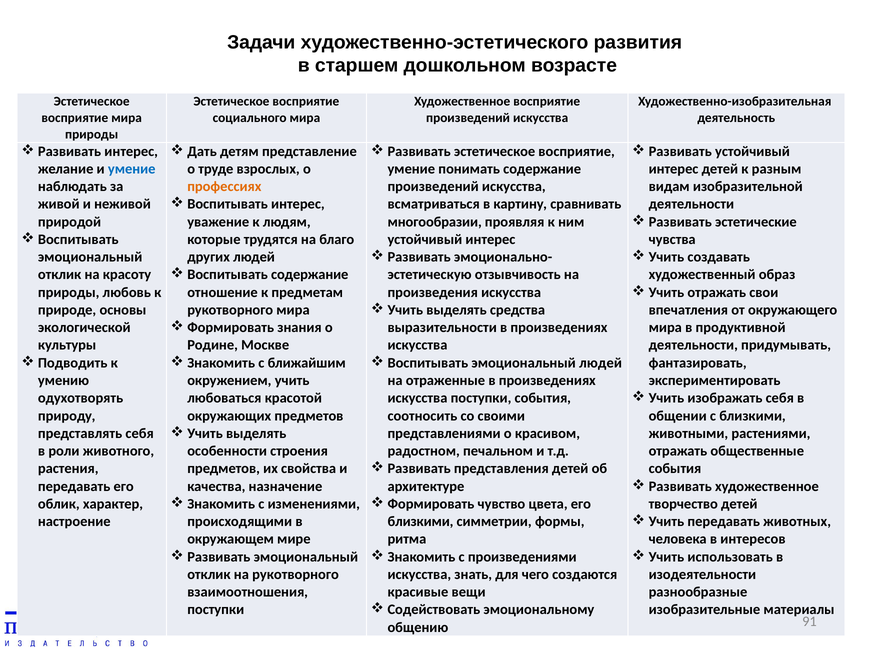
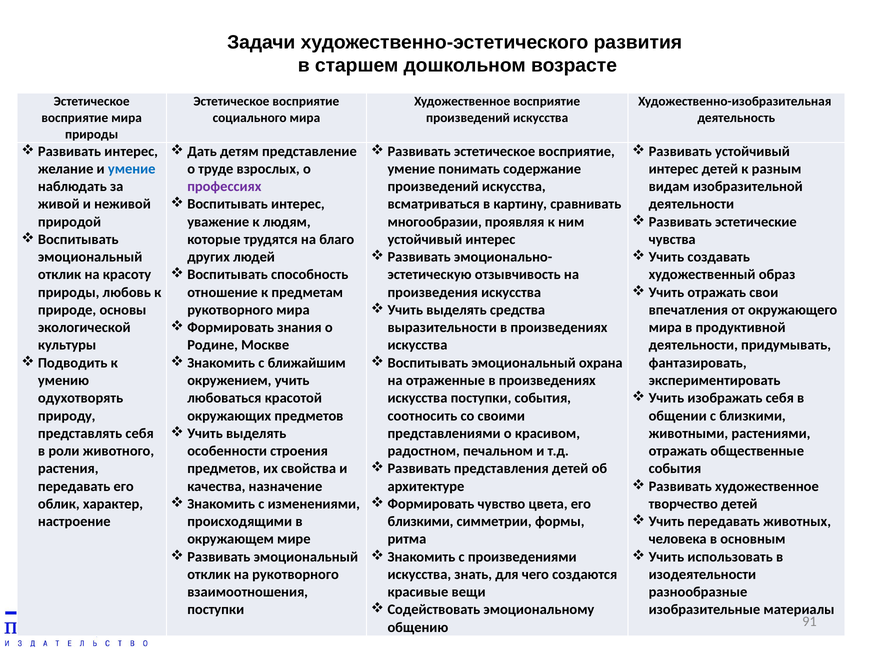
профессиях colour: orange -> purple (224, 187)
содержание: содержание -> способность (310, 275)
эмоциональный людей: людей -> охрана (601, 363)
интересов: интересов -> основным (753, 540)
